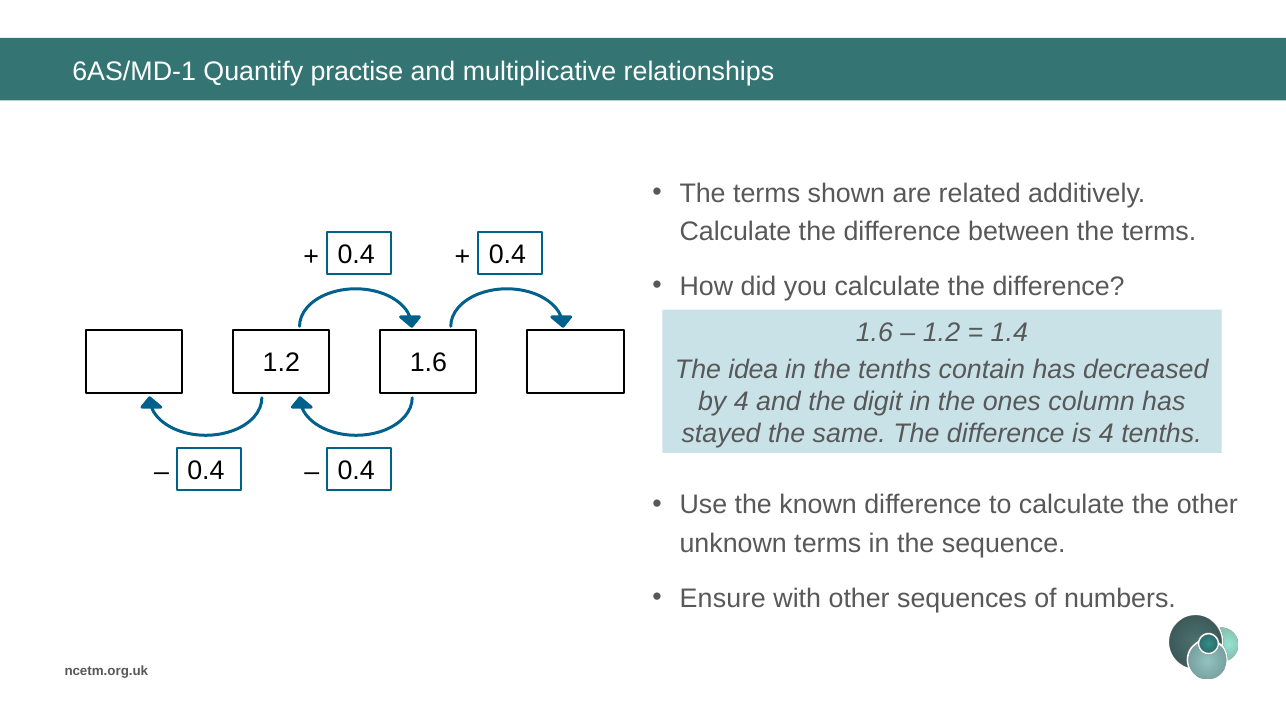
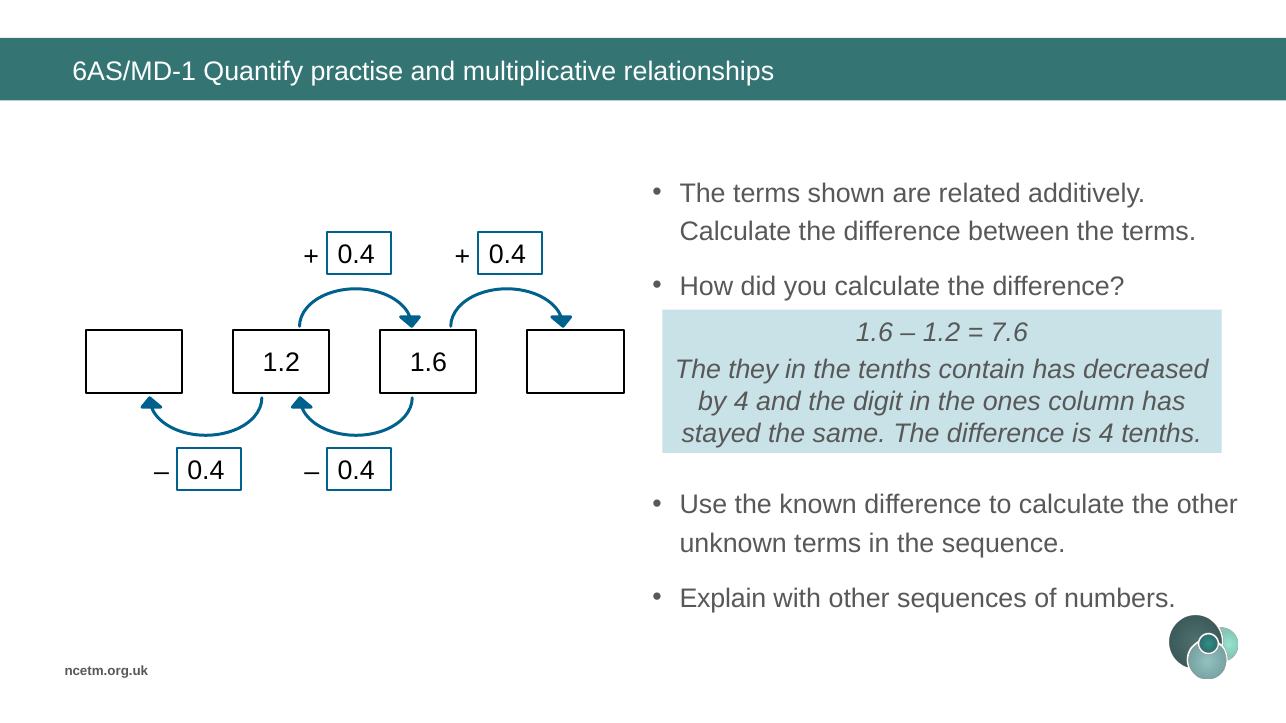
1.4: 1.4 -> 7.6 (1009, 332)
idea: idea -> they (753, 370)
Ensure: Ensure -> Explain (723, 599)
